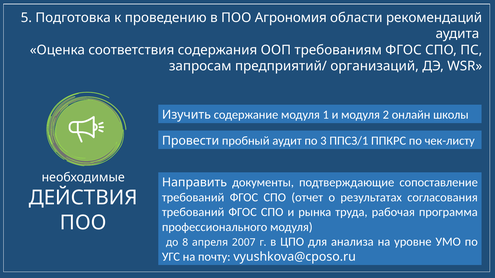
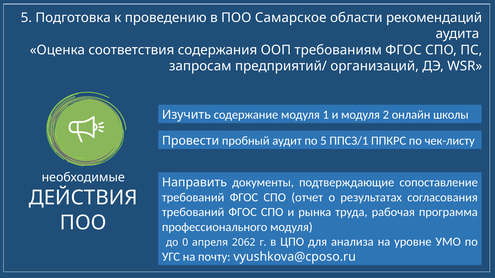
Агрономия: Агрономия -> Самарское (291, 18)
по 3: 3 -> 5 (323, 141)
8: 8 -> 0 (185, 243)
2007: 2007 -> 2062 (244, 243)
